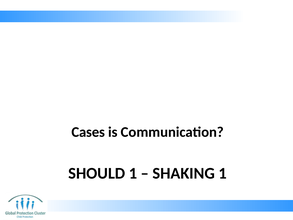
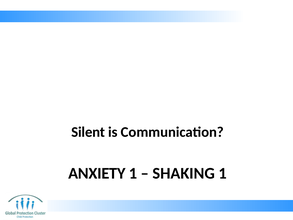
Cases: Cases -> Silent (88, 132)
SHOULD: SHOULD -> ANXIETY (97, 173)
